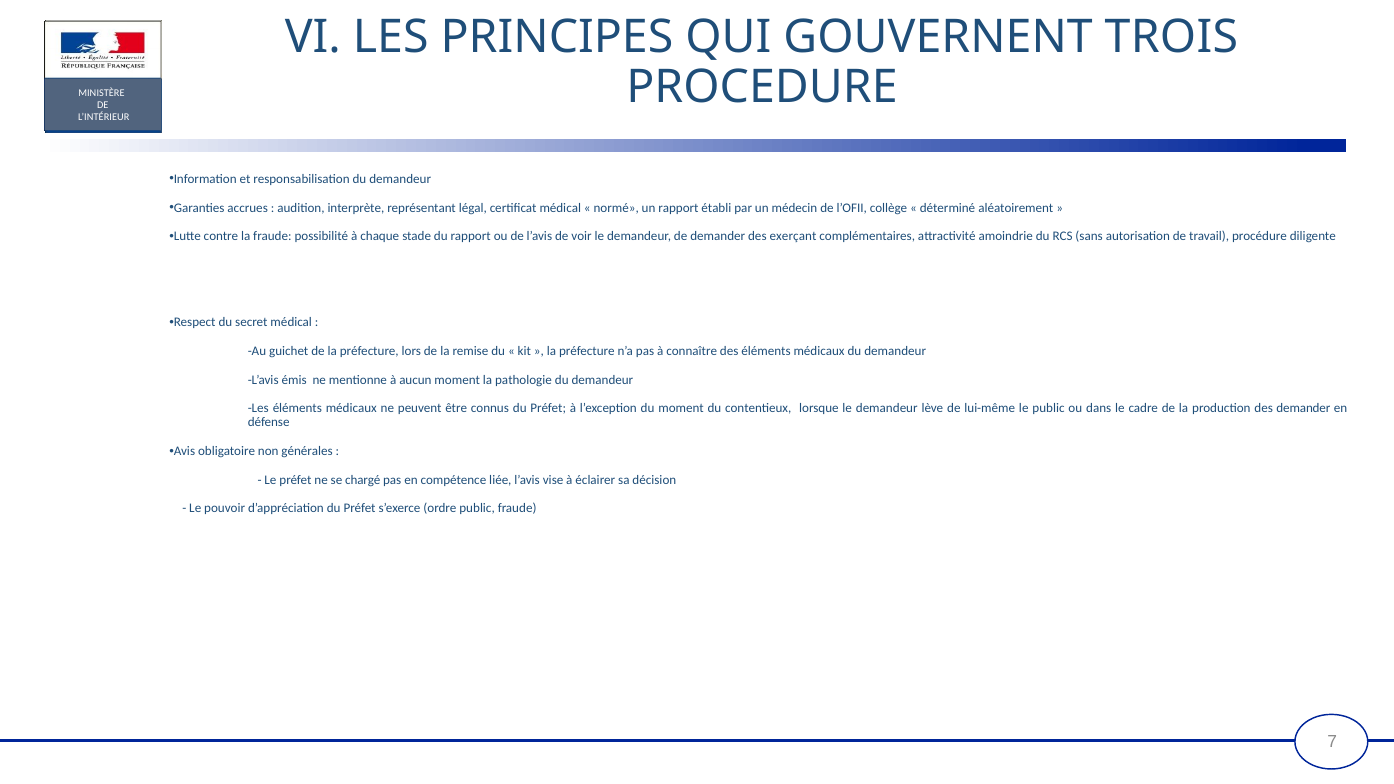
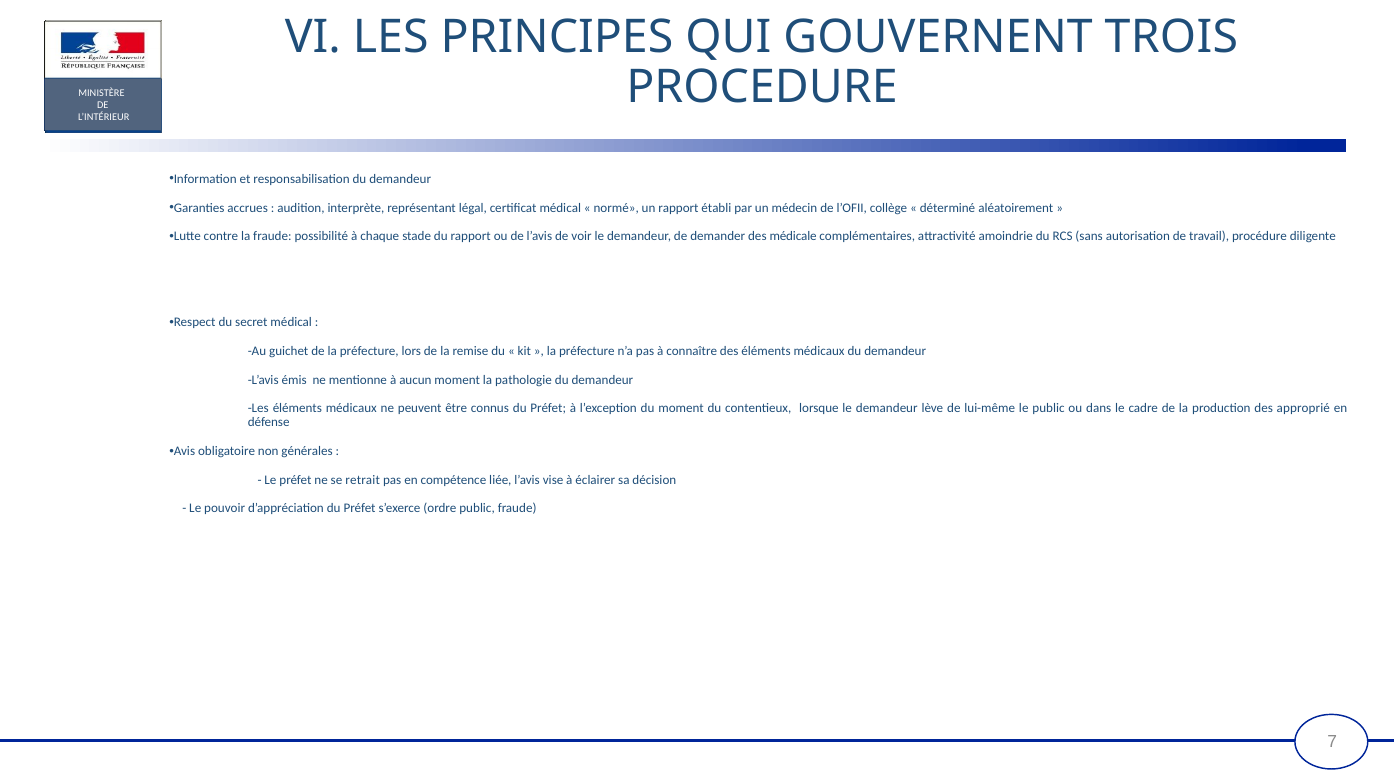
exerçant: exerçant -> médicale (793, 236)
des demander: demander -> approprié (1303, 408)
chargé: chargé -> retrait (363, 480)
